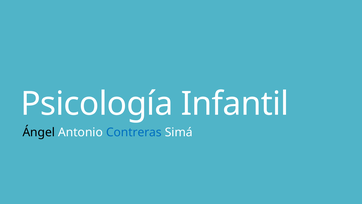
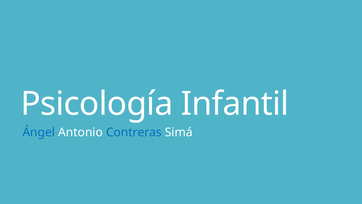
Ángel colour: black -> blue (39, 132)
